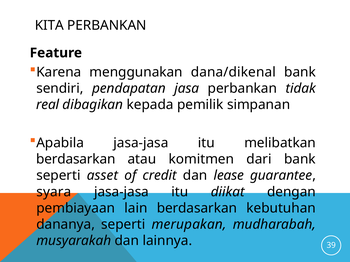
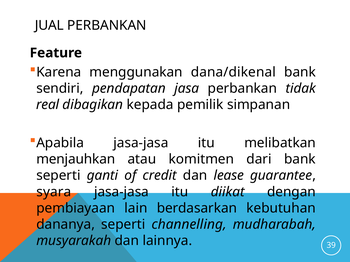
KITA: KITA -> JUAL (49, 25)
berdasarkan: berdasarkan -> menjauhkan (76, 160)
asset: asset -> ganti (103, 176)
merupakan: merupakan -> channelling (189, 225)
